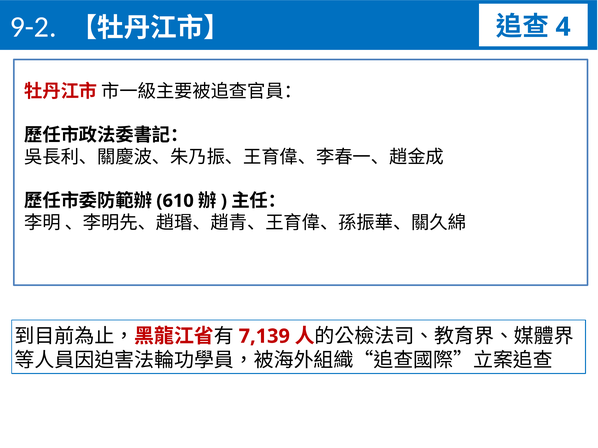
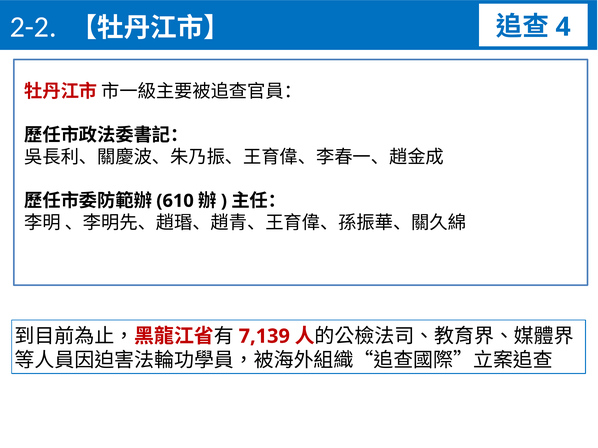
9-2: 9-2 -> 2-2 (33, 27)
